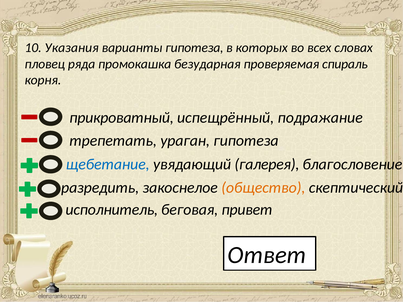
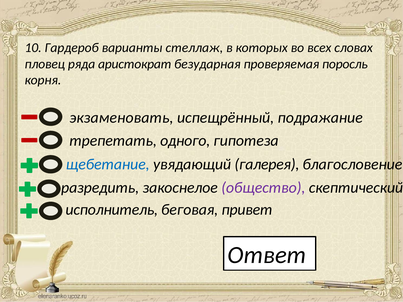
Указания: Указания -> Гардероб (72, 48)
варианты гипотеза: гипотеза -> стеллаж (194, 48)
промокашка: промокашка -> аристократ (135, 64)
спираль: спираль -> поросль (345, 64)
прикроватный: прикроватный -> экзаменовать (121, 118)
ураган: ураган -> одного (185, 141)
общество colour: orange -> purple (263, 188)
